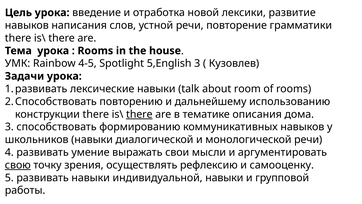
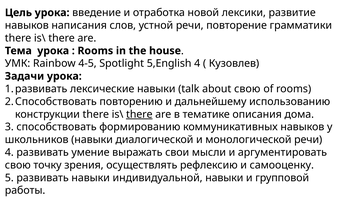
5,English 3: 3 -> 4 (197, 63)
about room: room -> свою (247, 89)
свою underline: present -> none (18, 165)
